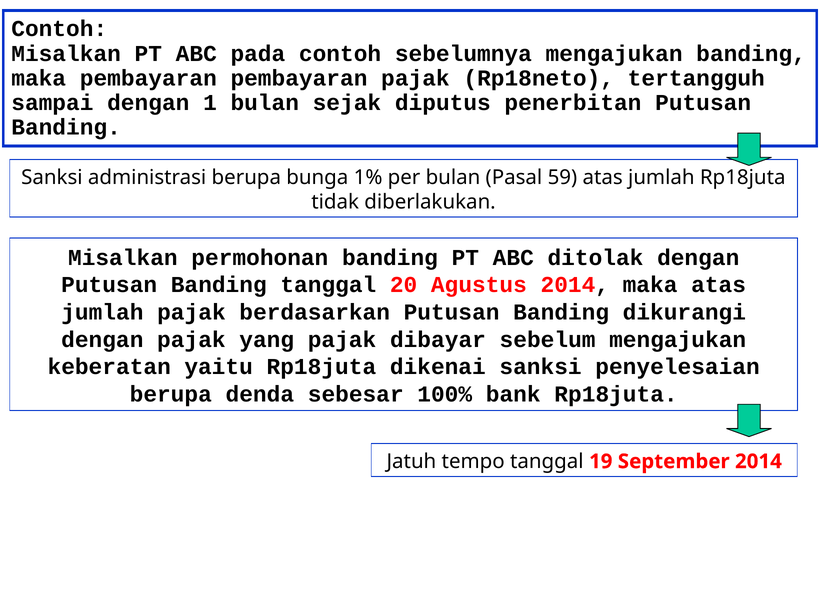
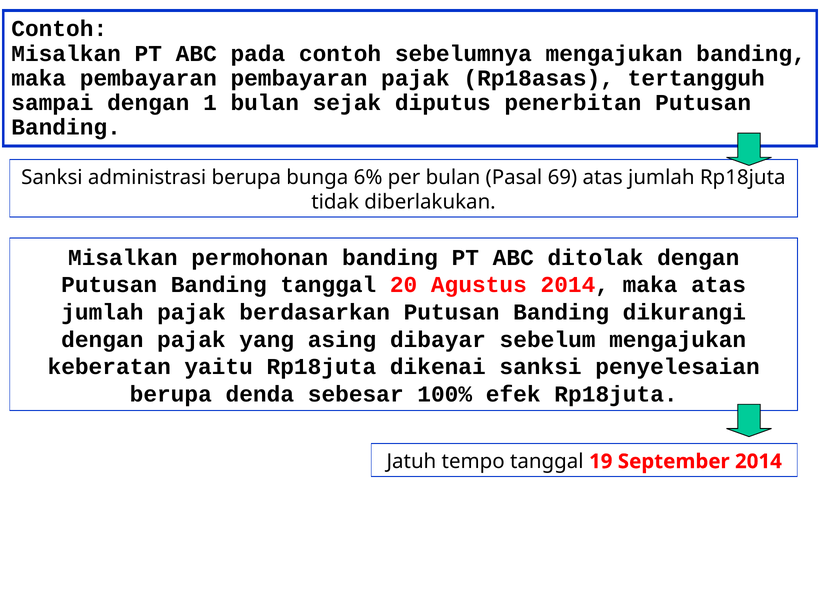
Rp18neto: Rp18neto -> Rp18asas (539, 78)
1%: 1% -> 6% (368, 177)
59: 59 -> 69 (562, 177)
yang pajak: pajak -> asing (342, 340)
bank: bank -> efek (513, 394)
